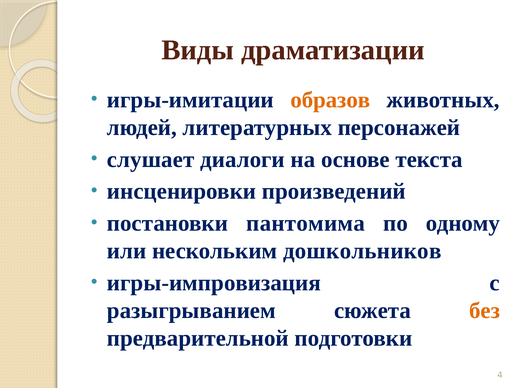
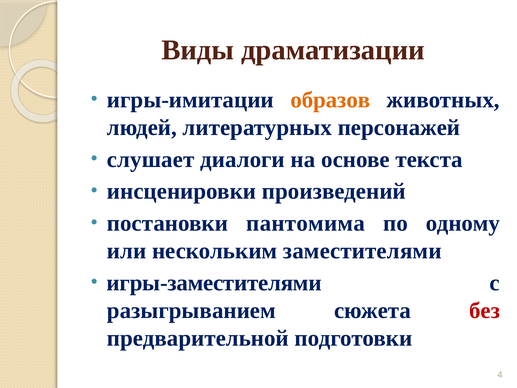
дошкольников: дошкольников -> заместителями (362, 251)
игры-импровизация: игры-импровизация -> игры-заместителями (214, 283)
без colour: orange -> red (485, 310)
